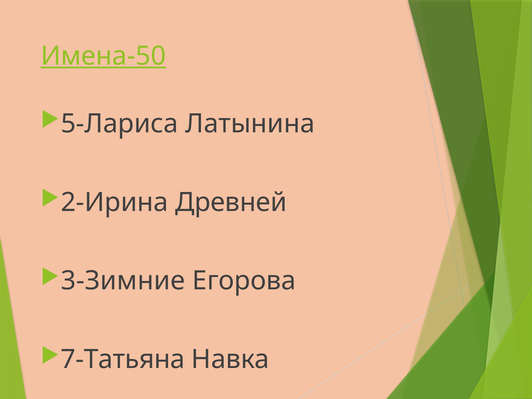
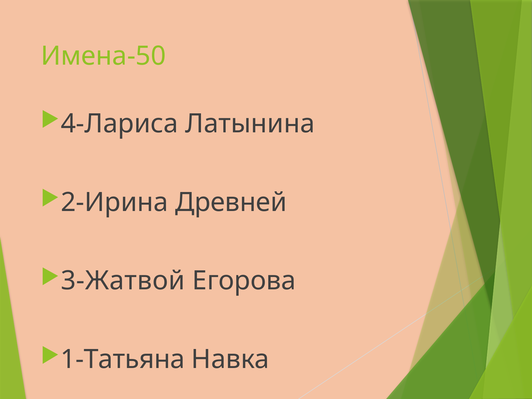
Имена-50 underline: present -> none (103, 56)
5-Лариса: 5-Лариса -> 4-Лариса (120, 124)
3-Зимние: 3-Зимние -> 3-Жатвой (123, 281)
7-Татьяна: 7-Татьяна -> 1-Татьяна (123, 359)
